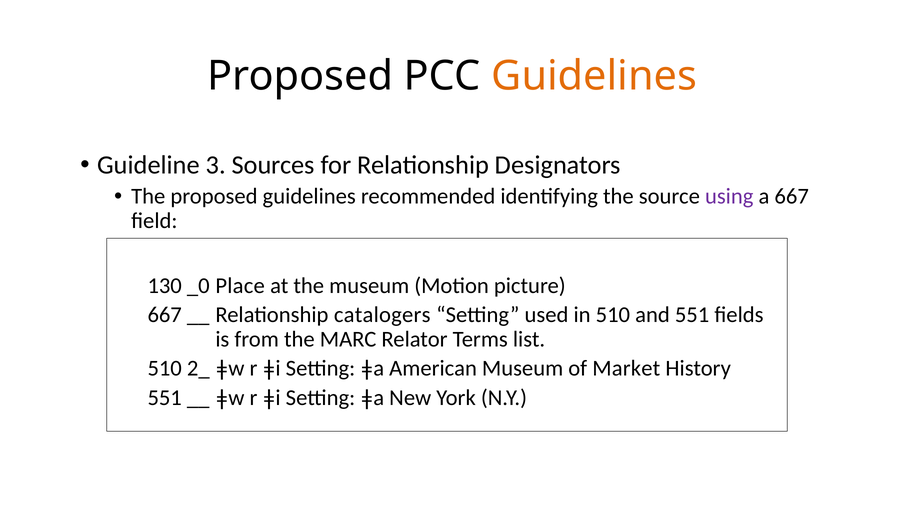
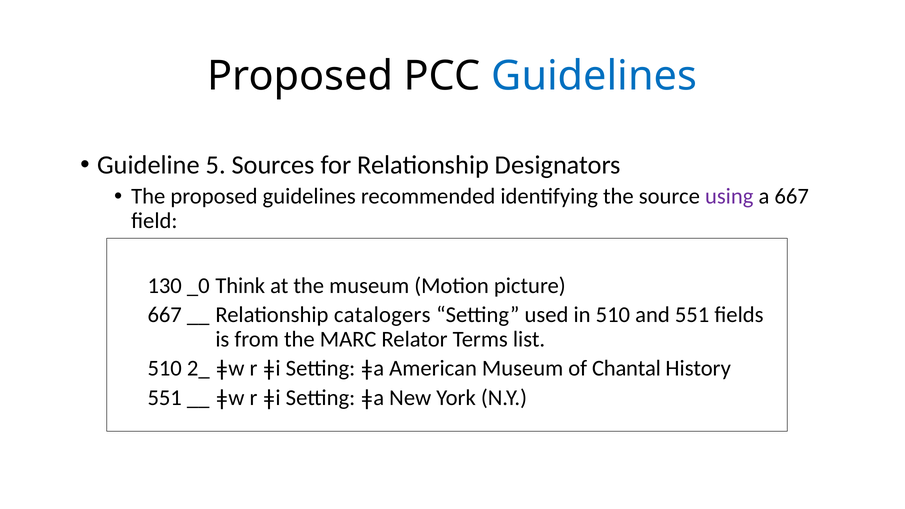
Guidelines colour: orange -> blue (594, 76)
3: 3 -> 5 (216, 165)
Place: Place -> Think (240, 286)
Market: Market -> Chantal (626, 368)
